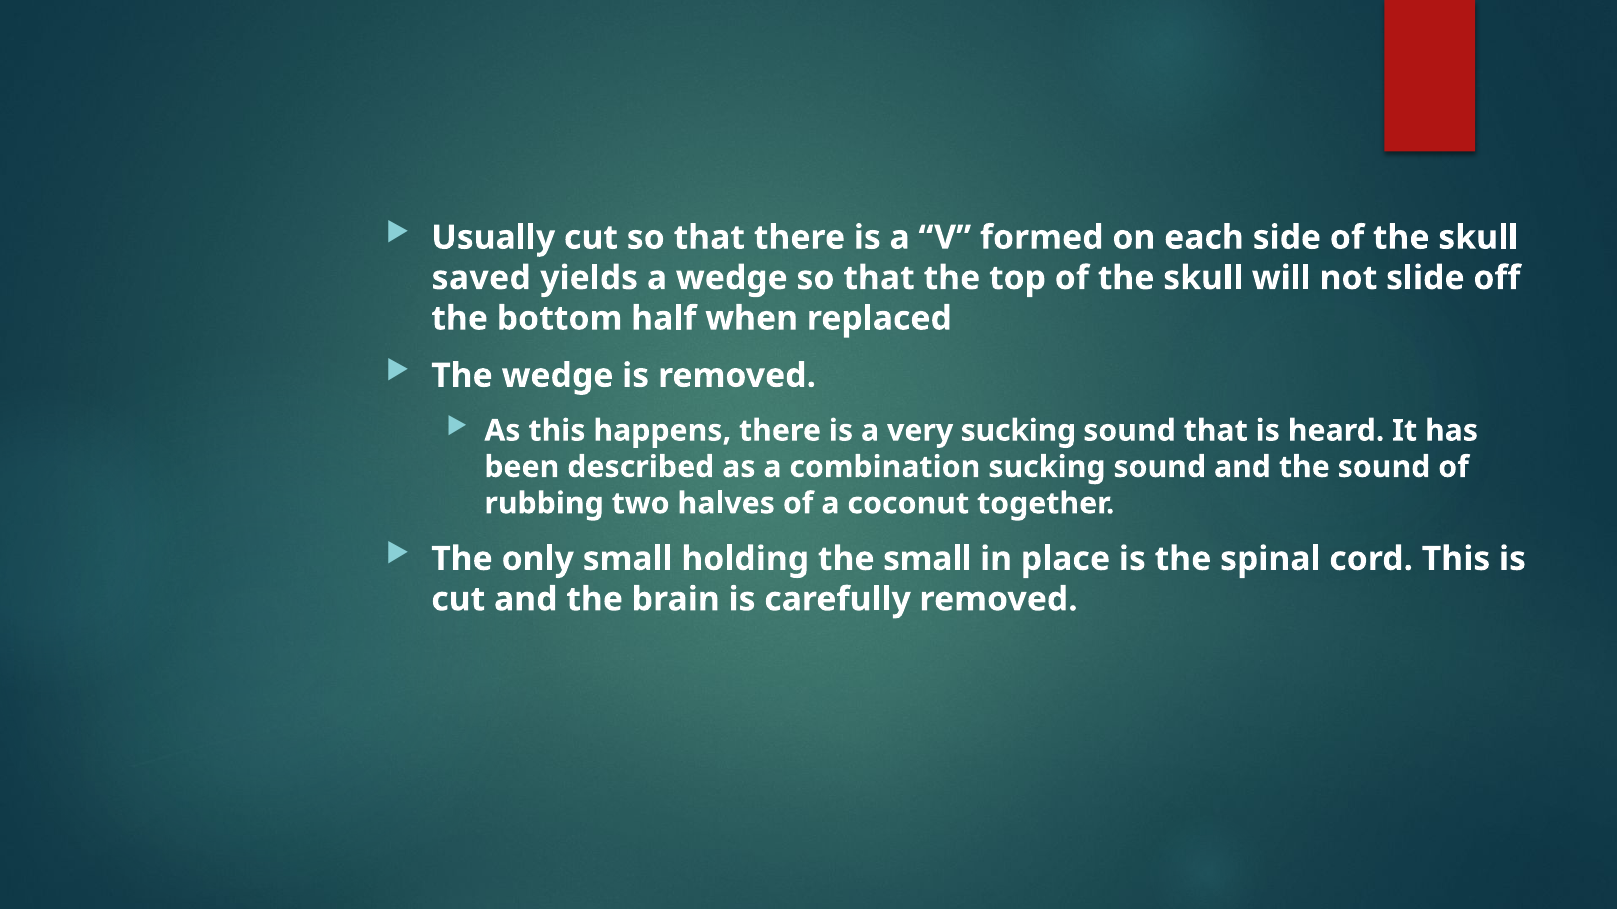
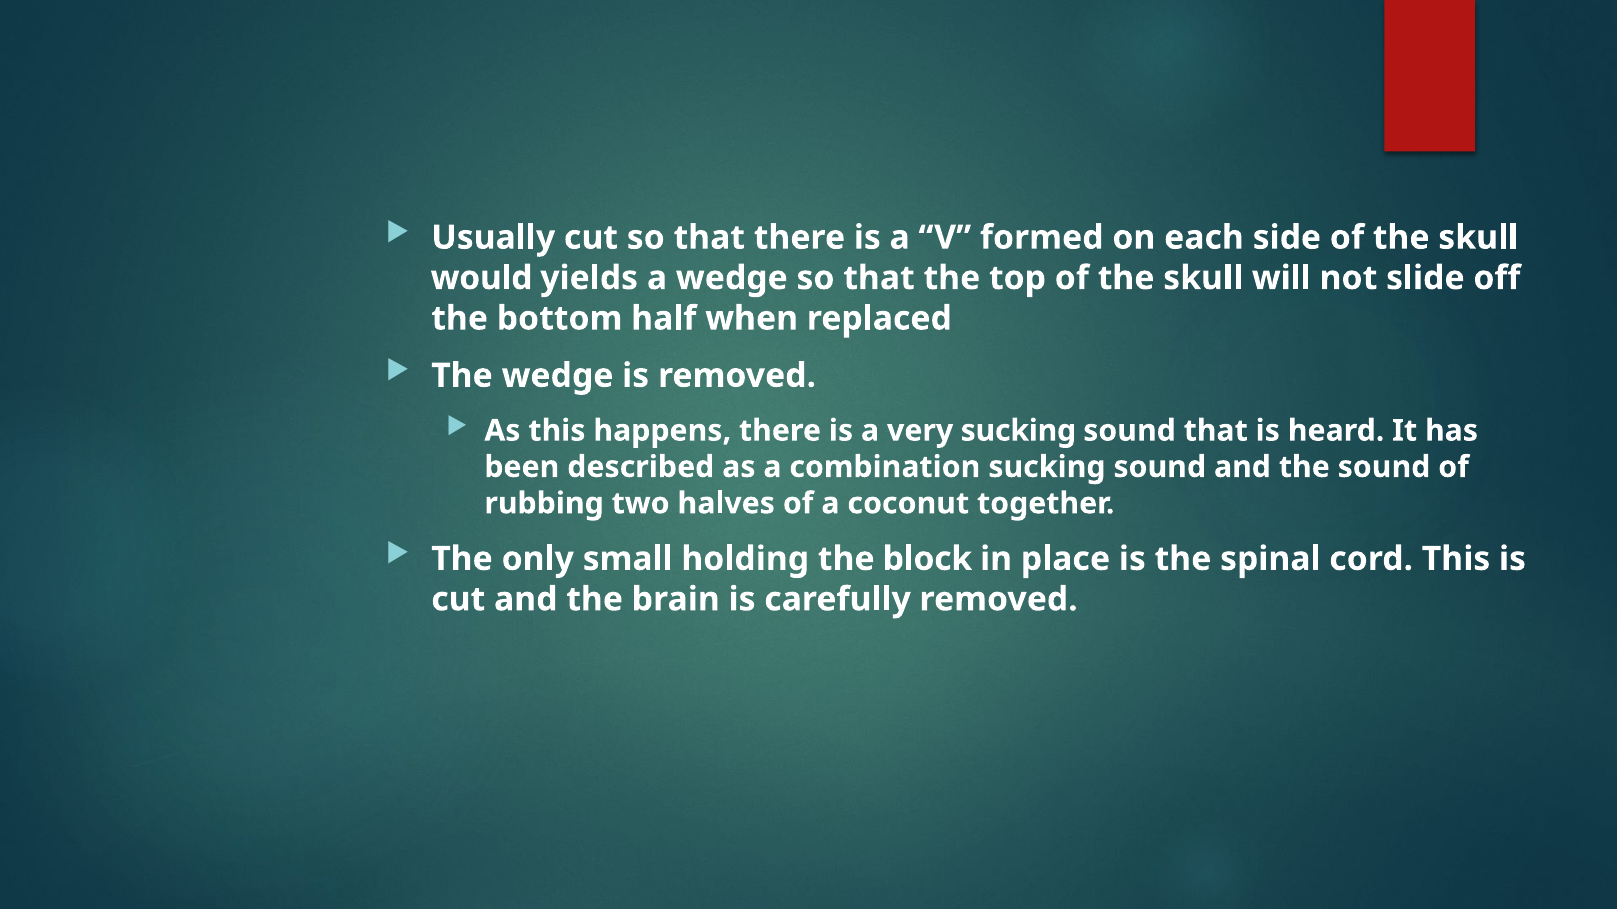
saved: saved -> would (482, 278)
the small: small -> block (927, 559)
